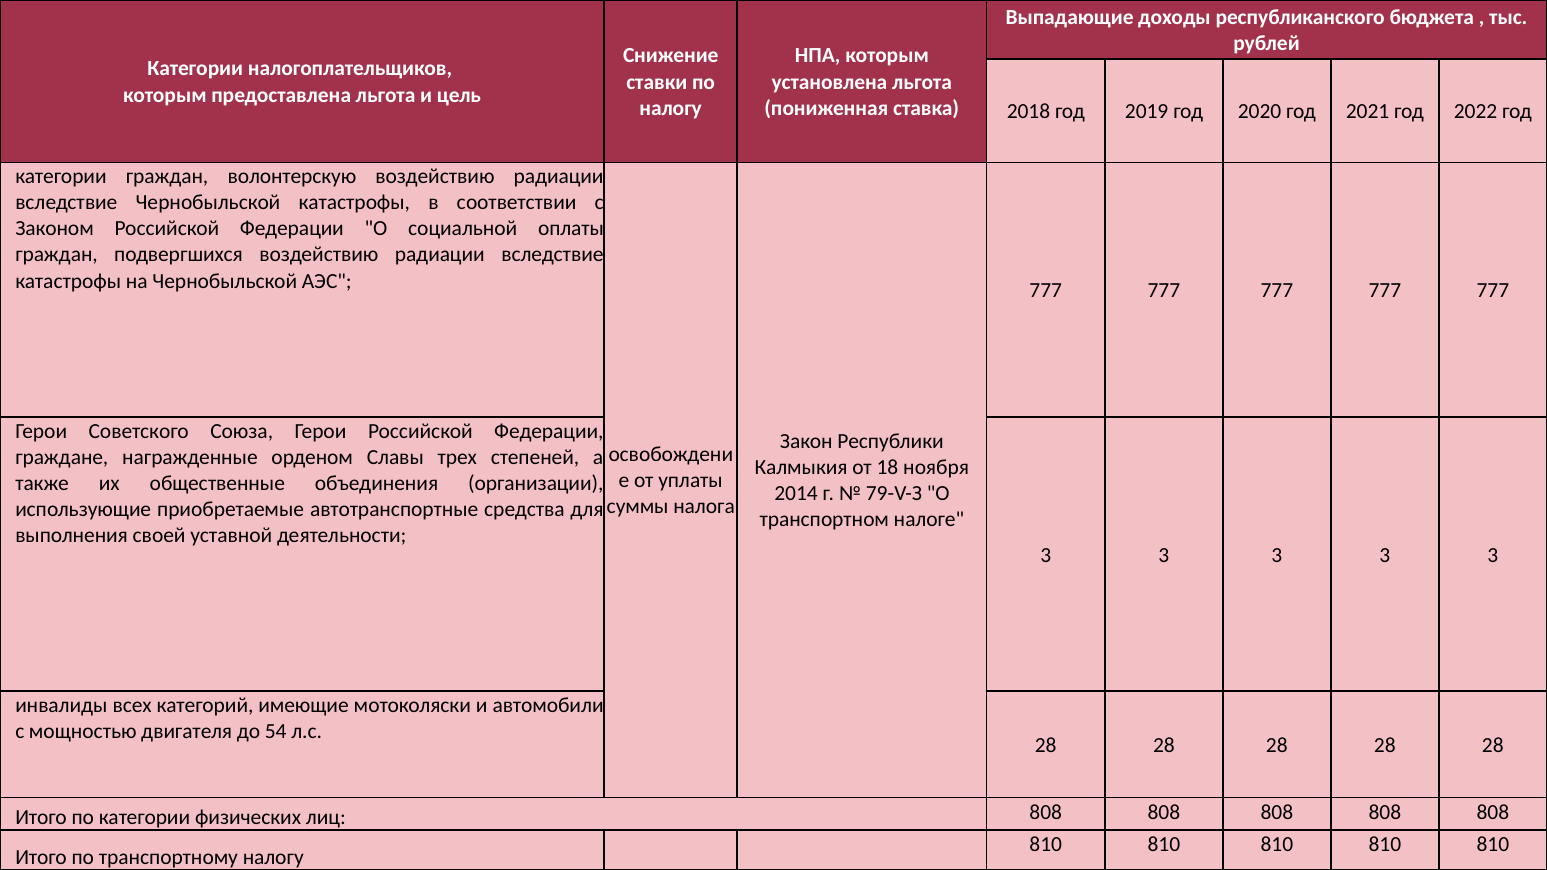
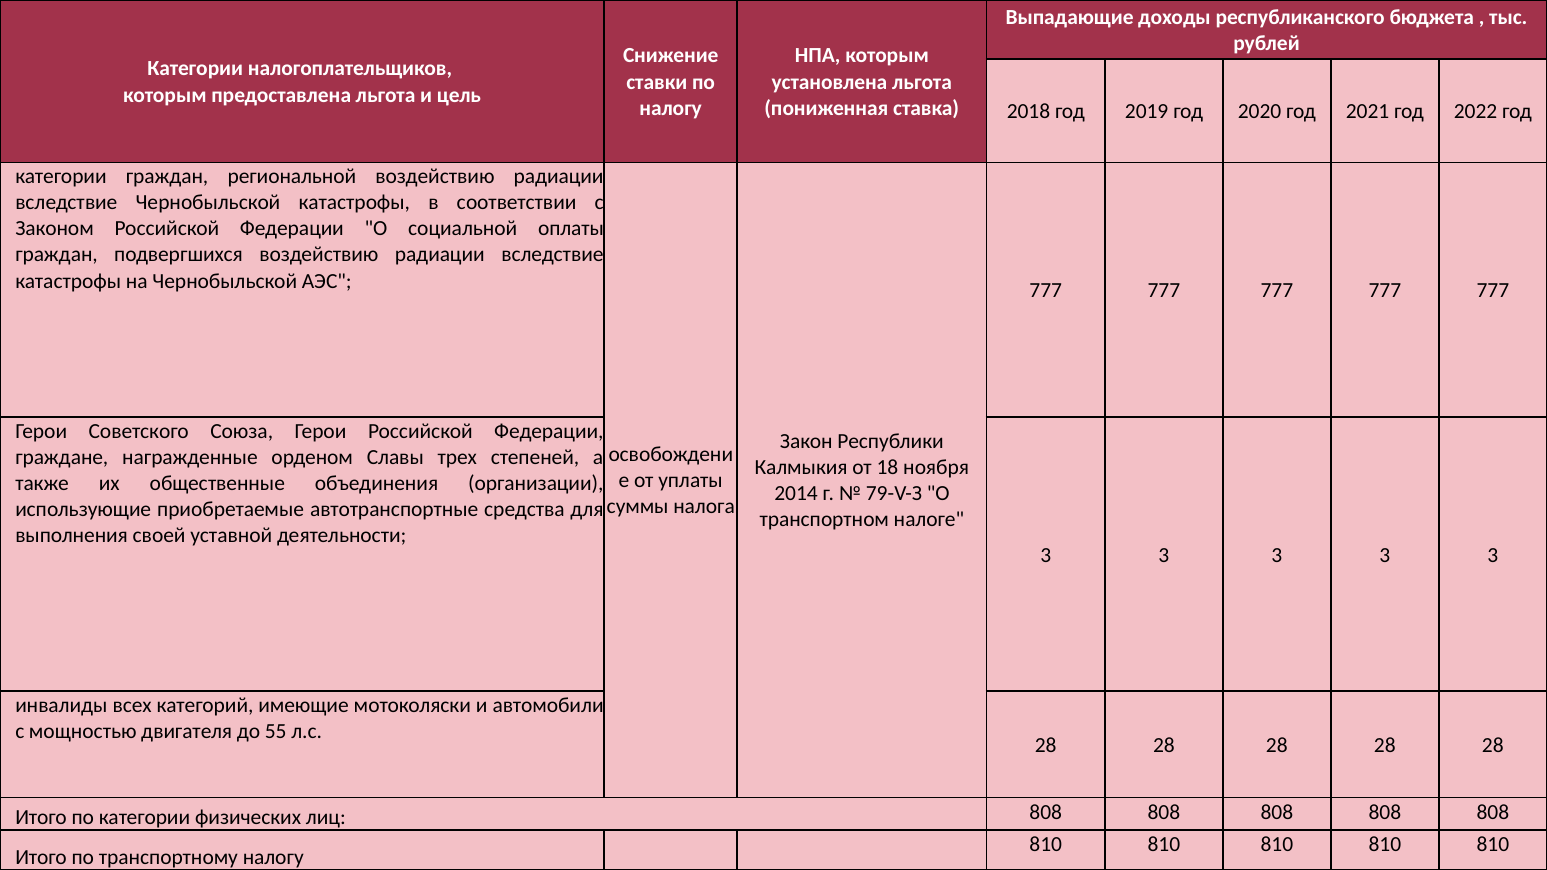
волонтерскую: волонтерскую -> региональной (292, 177)
54: 54 -> 55 (276, 732)
